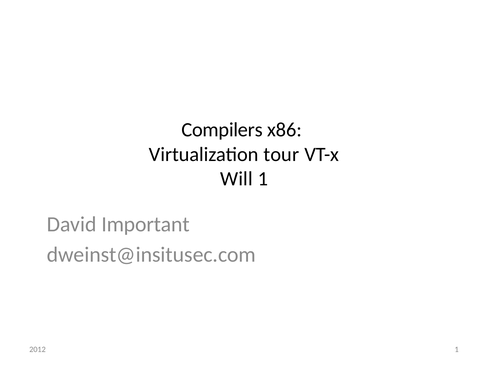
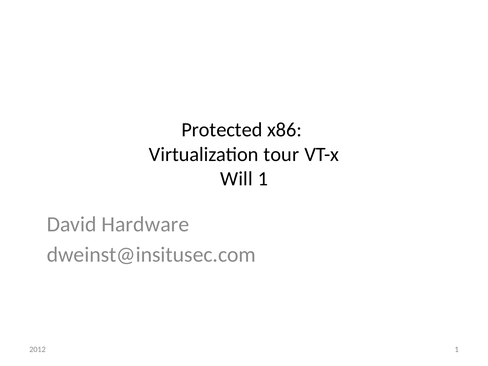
Compilers: Compilers -> Protected (222, 130)
Important: Important -> Hardware (145, 224)
